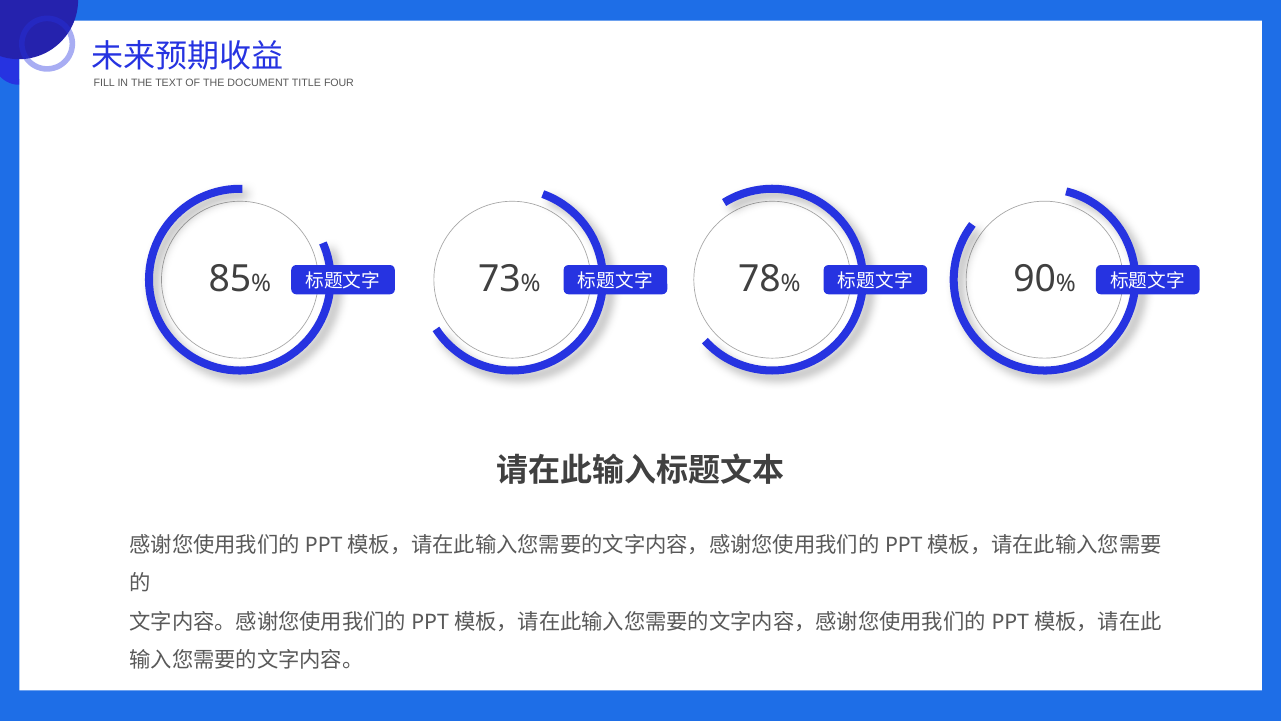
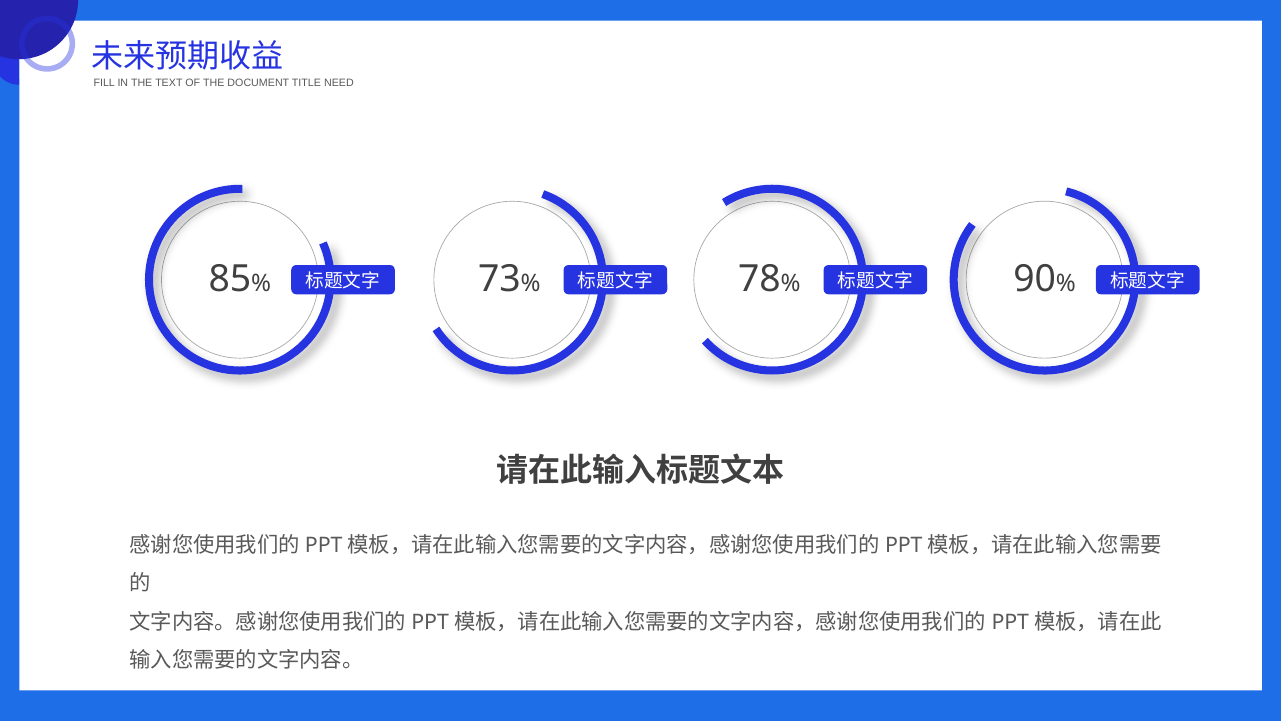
FOUR: FOUR -> NEED (339, 83)
